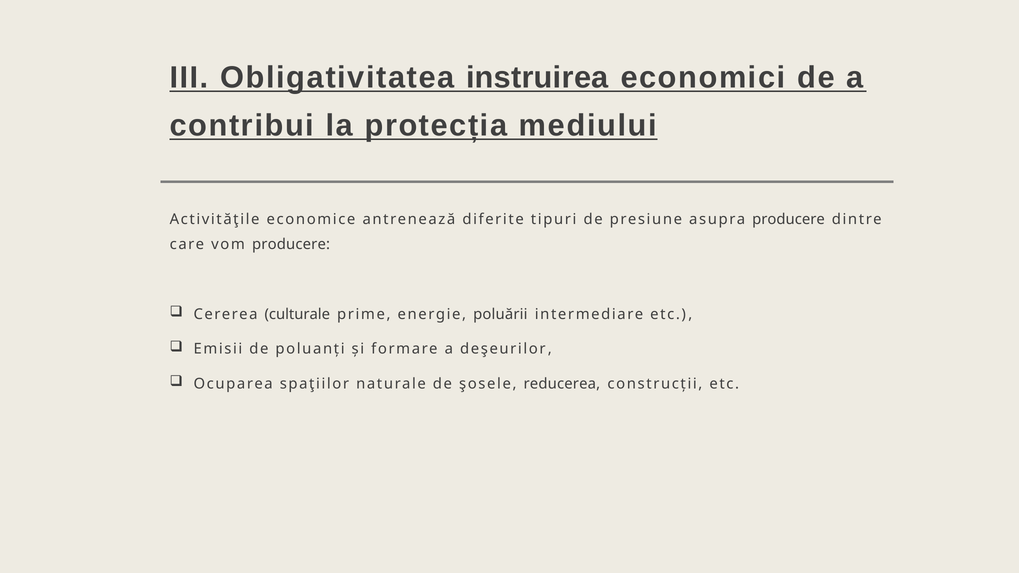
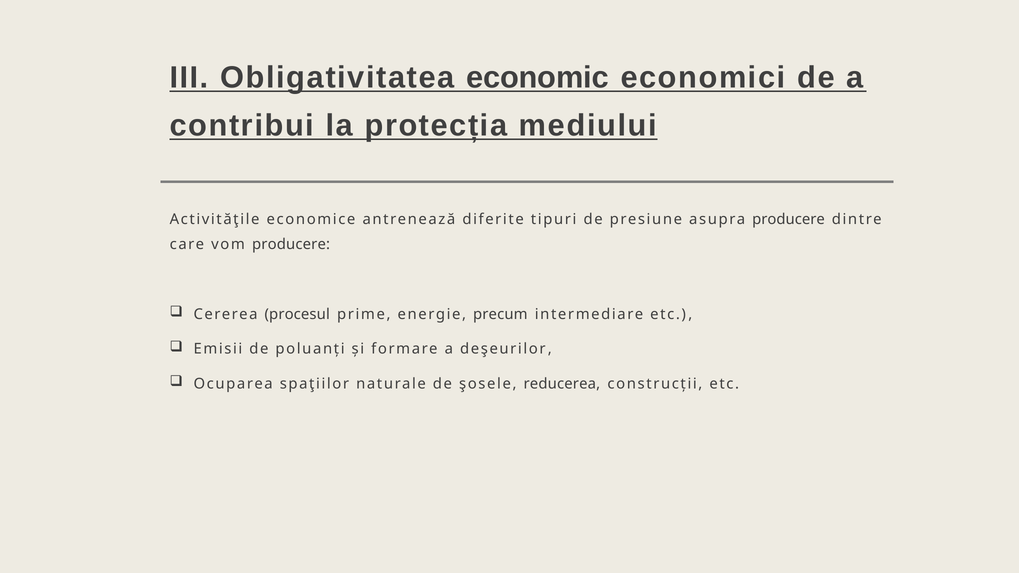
instruirea: instruirea -> economic (537, 78)
culturale: culturale -> procesul (297, 314)
poluării: poluării -> precum (500, 314)
